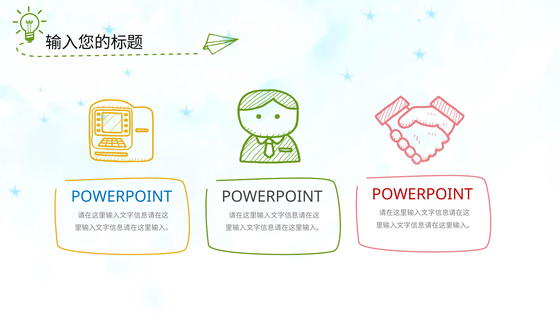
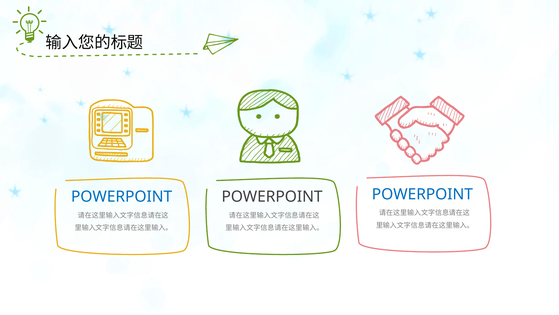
POWERPOINT colour: red -> blue (422, 194)
